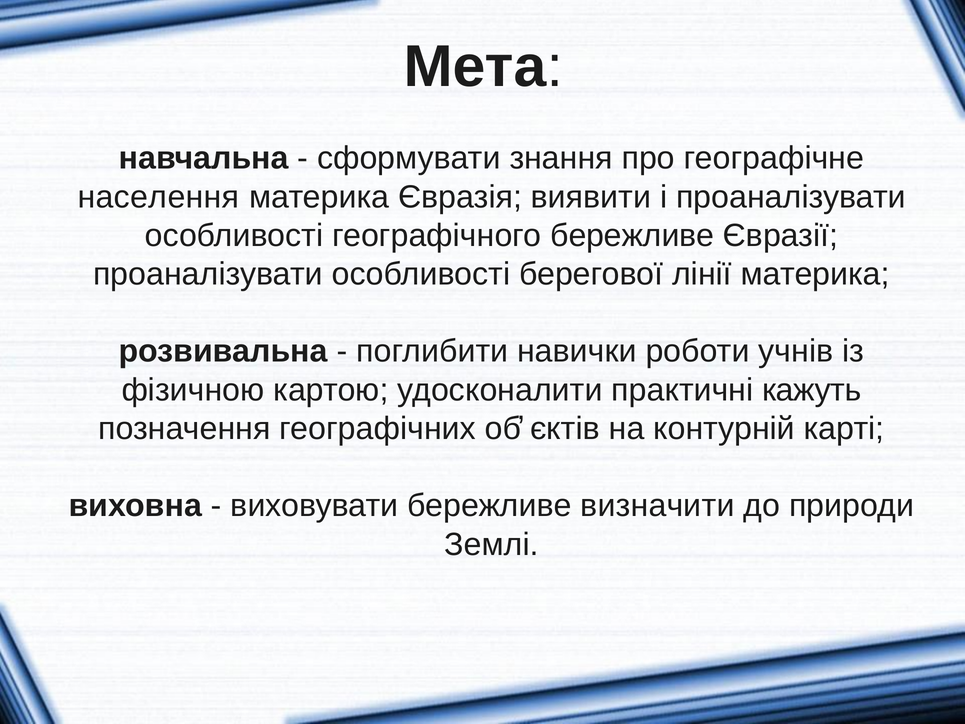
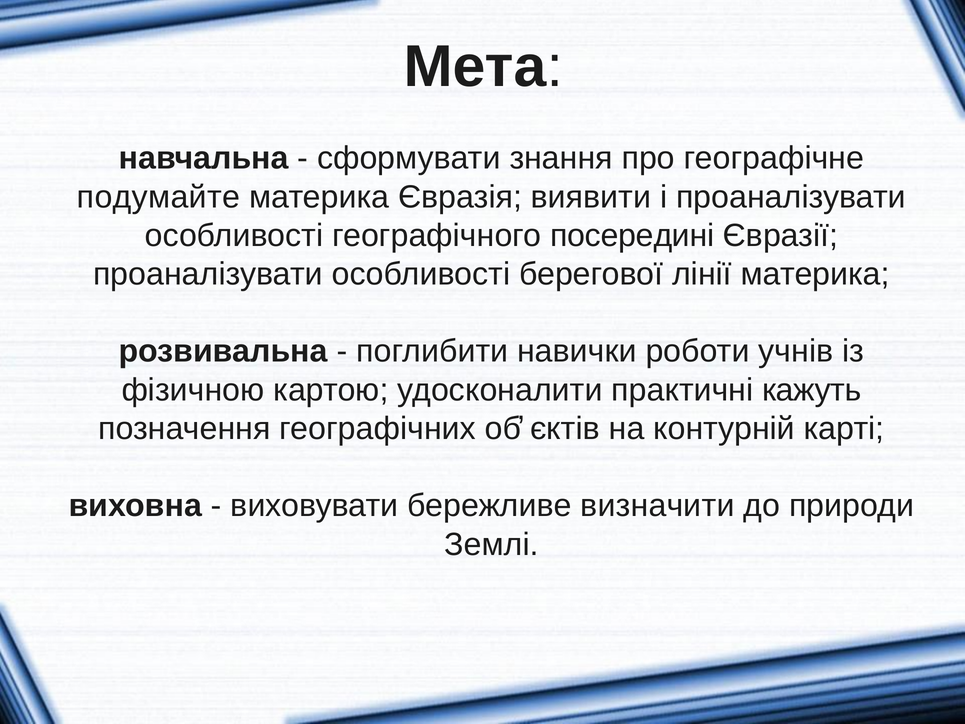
населення: населення -> подумайте (158, 197)
географічного бережливе: бережливе -> посередині (632, 235)
